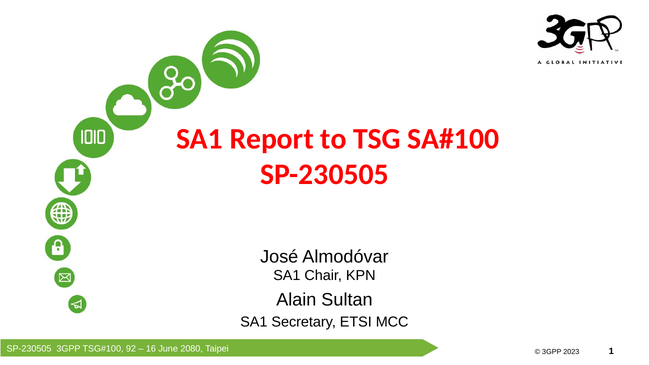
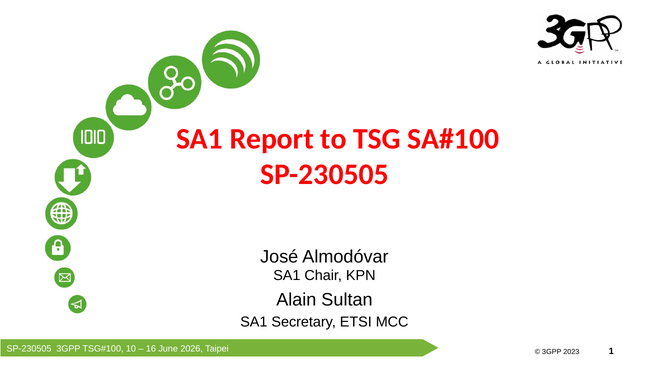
92: 92 -> 10 (131, 349)
2080: 2080 -> 2026 (192, 349)
